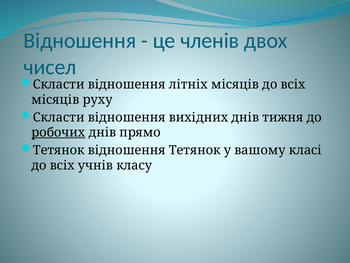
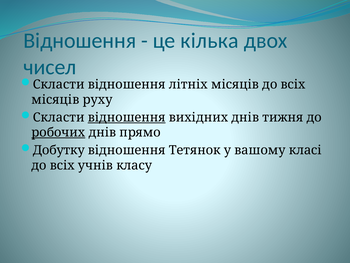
членів: членів -> кілька (210, 41)
відношення underline: none -> present (127, 117)
Тетянок: Тетянок -> Добутку (59, 150)
